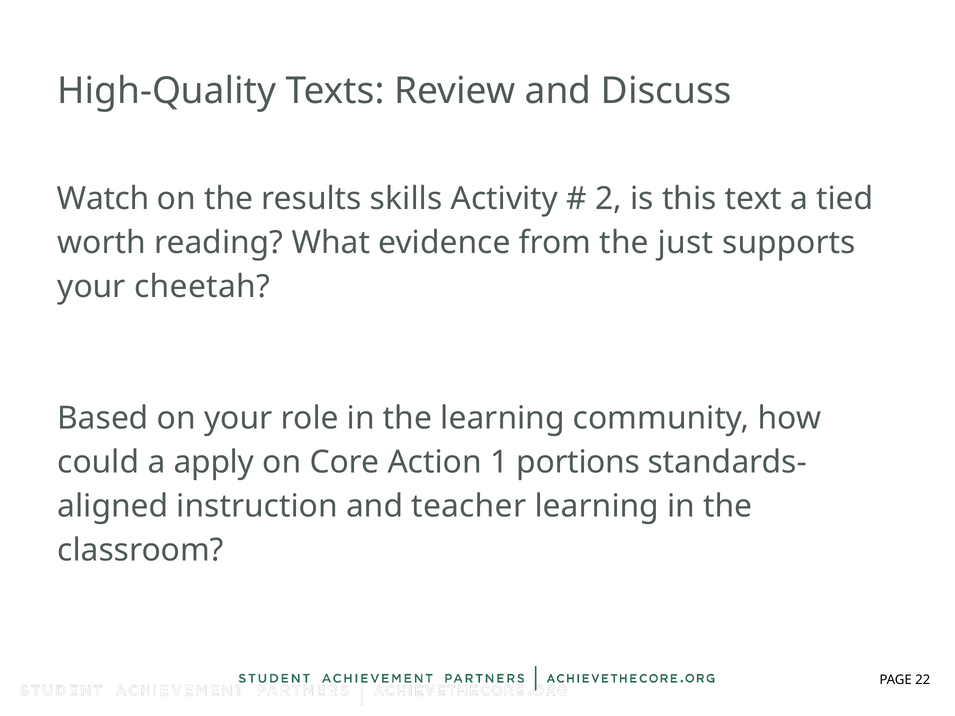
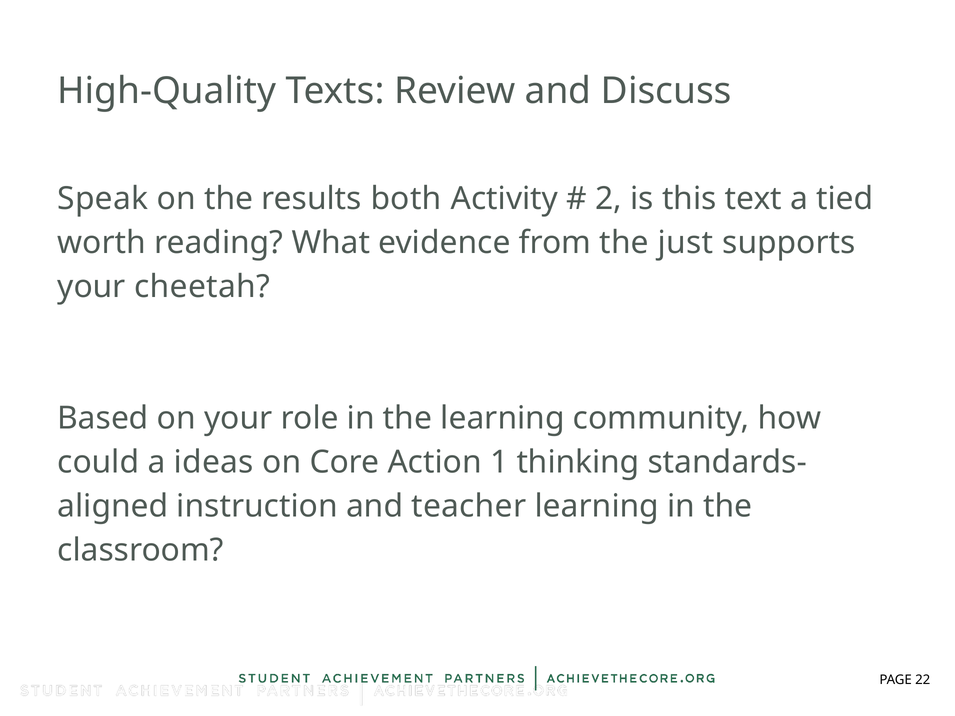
Watch: Watch -> Speak (103, 199)
skills: skills -> both (406, 199)
apply: apply -> ideas (214, 462)
portions: portions -> thinking (578, 462)
